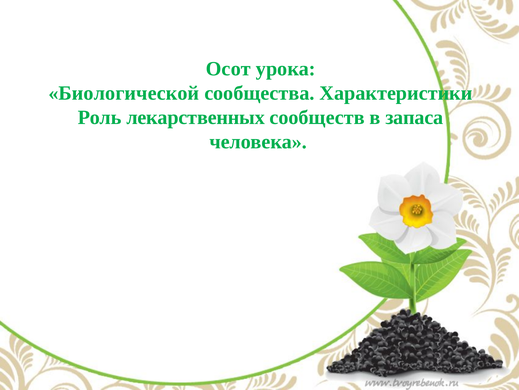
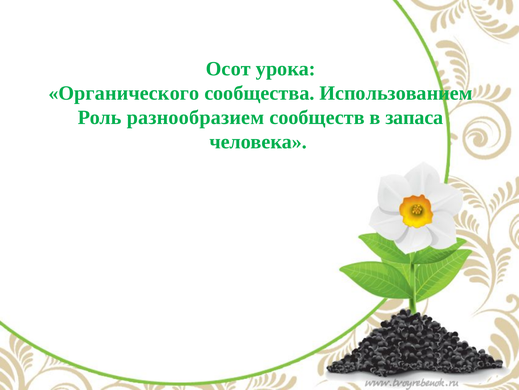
Биологической: Биологической -> Органического (124, 93)
Характеристики: Характеристики -> Использованием (396, 93)
лекарственных: лекарственных -> разнообразием (195, 117)
